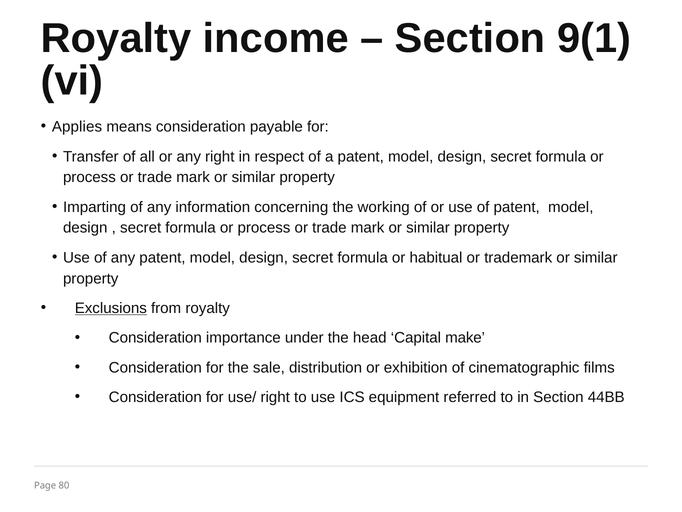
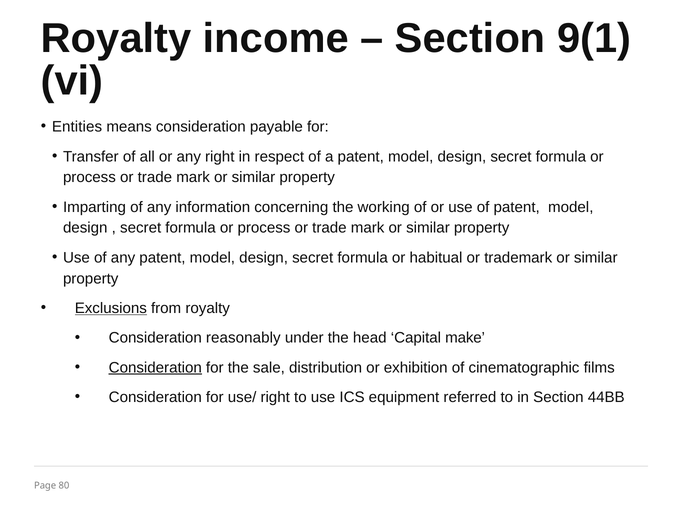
Applies: Applies -> Entities (77, 127)
importance: importance -> reasonably (243, 338)
Consideration underline: none -> present (155, 367)
